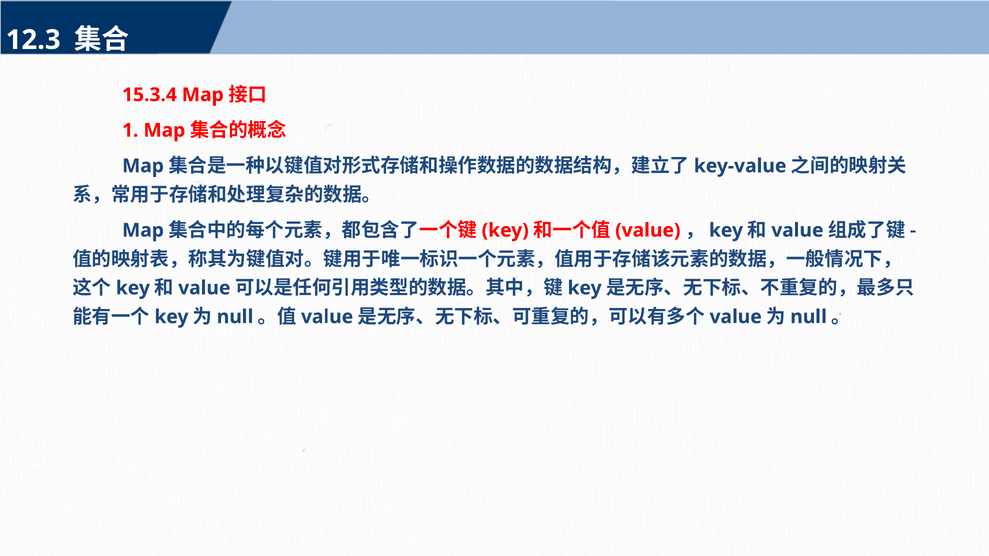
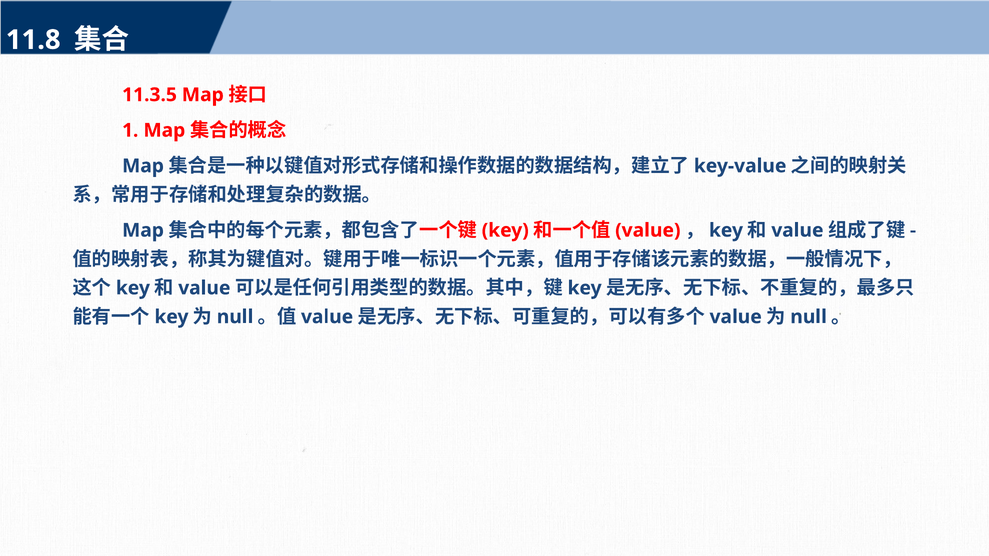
12.3: 12.3 -> 11.8 (33, 40)
15.3.4: 15.3.4 -> 11.3.5 (149, 95)
